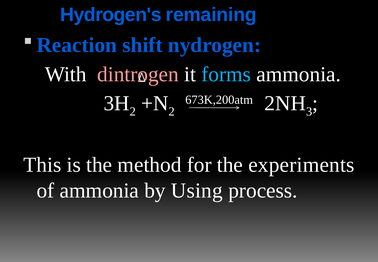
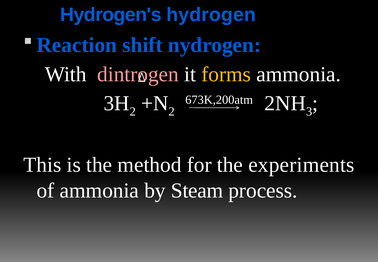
remaining: remaining -> hydrogen (211, 15)
forms colour: light blue -> yellow (226, 74)
Using: Using -> Steam (197, 190)
